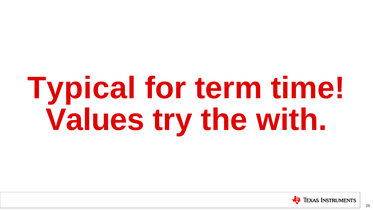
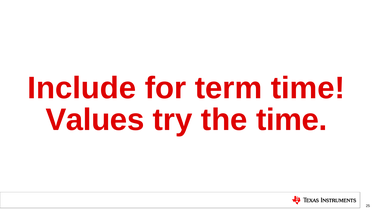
Typical: Typical -> Include (82, 88)
the with: with -> time (292, 120)
